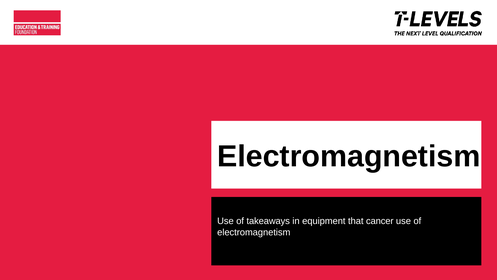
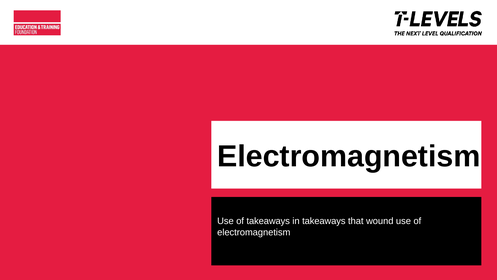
in equipment: equipment -> takeaways (324, 221)
cancer: cancer -> wound (380, 221)
